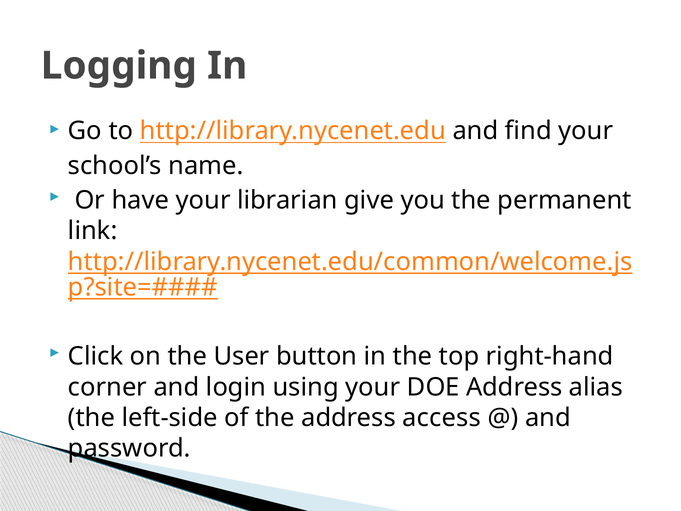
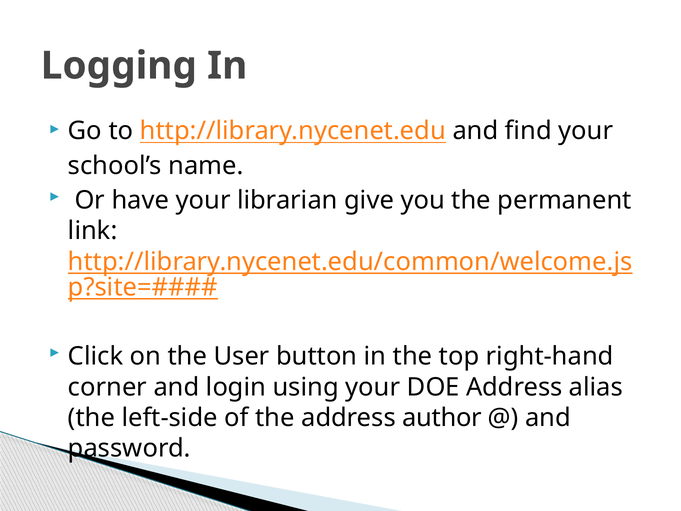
access: access -> author (442, 418)
